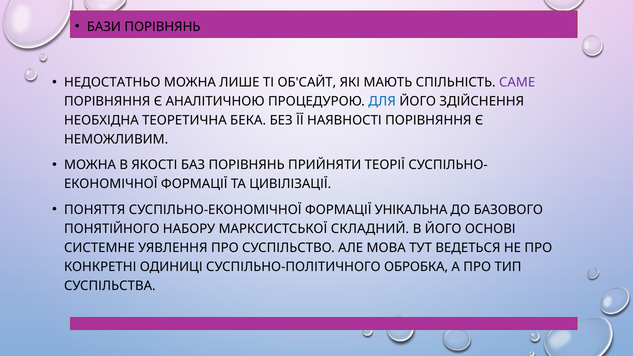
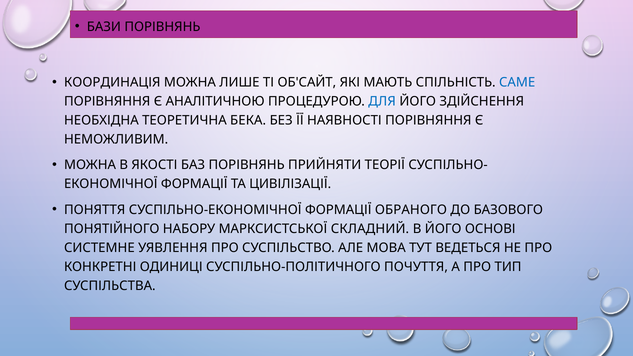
НЕДОСТАТНЬО: НЕДОСТАТНЬО -> КООРДИНАЦІЯ (112, 83)
САМЕ colour: purple -> blue (517, 83)
УНІКАЛЬНА: УНІКАЛЬНА -> ОБРАНОГО (411, 210)
ОБРОБКА: ОБРОБКА -> ПОЧУТТЯ (416, 267)
